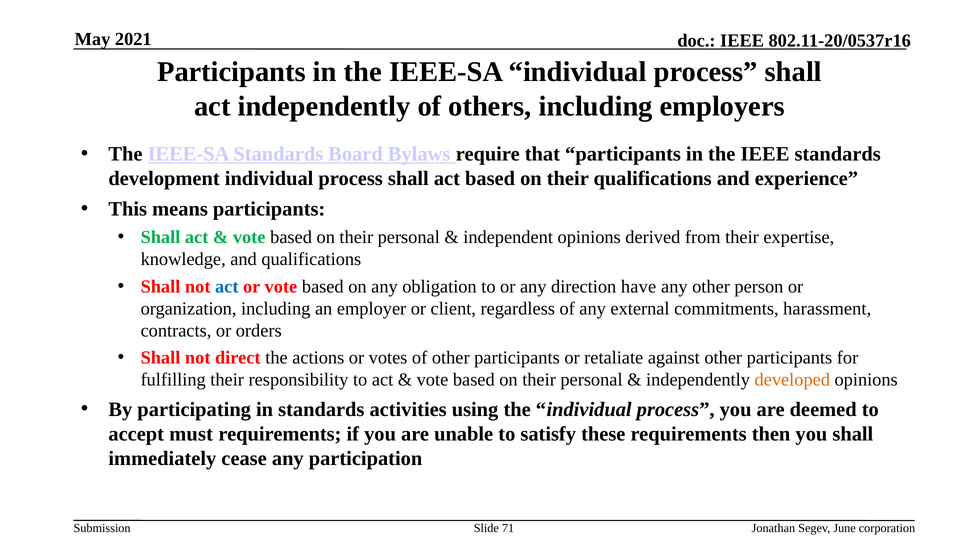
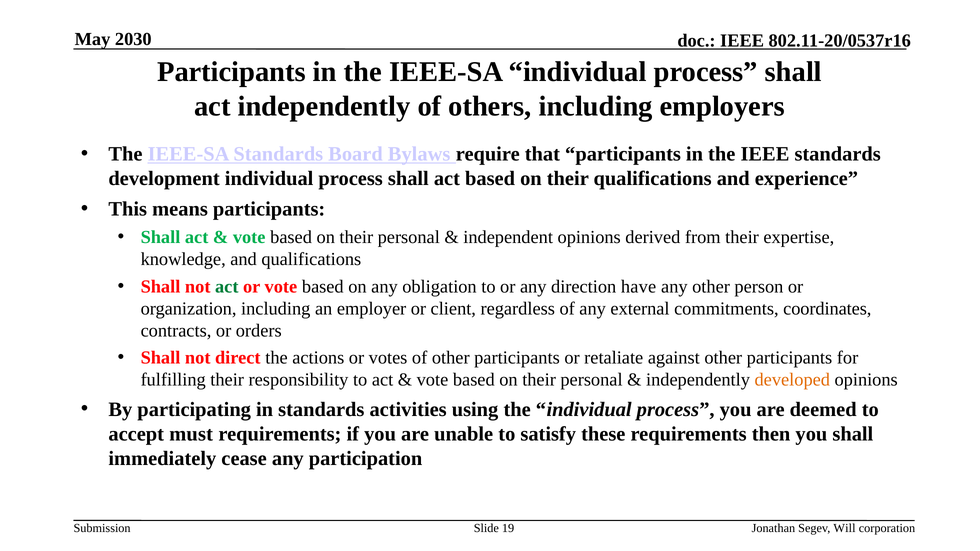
2021: 2021 -> 2030 (133, 39)
act colour: blue -> green (227, 287)
harassment: harassment -> coordinates (827, 309)
71: 71 -> 19 (508, 529)
June: June -> Will (845, 529)
